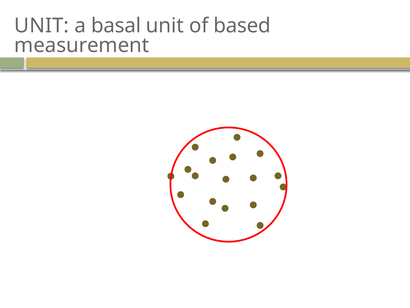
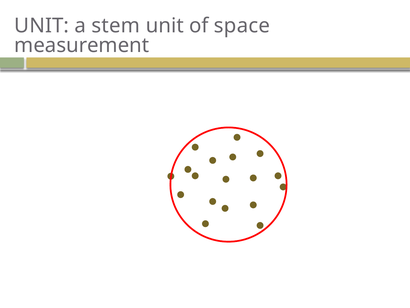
basal: basal -> stem (116, 26)
based: based -> space (242, 26)
